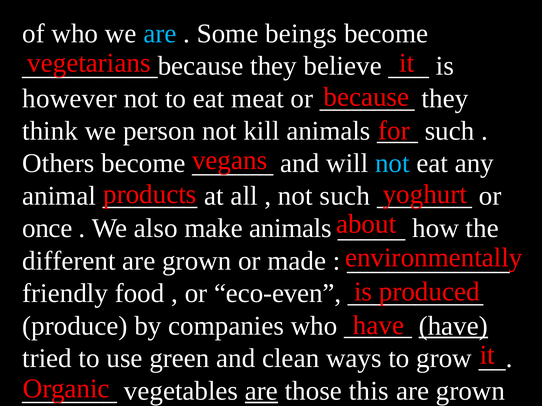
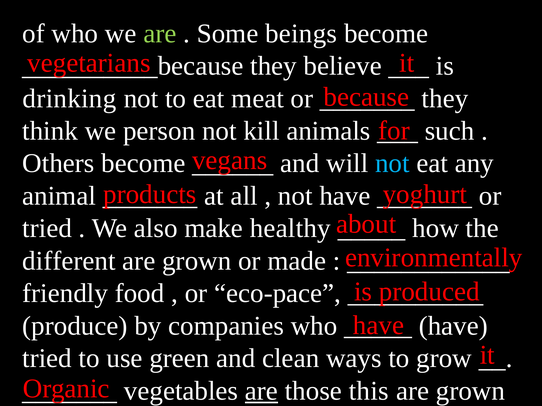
are colour: light blue -> light green (160, 33)
however: however -> drinking (69, 99)
not such: such -> have (345, 196)
once: once -> tried (47, 229)
make animals: animals -> healthy (290, 229)
eco-even: eco-even -> eco-pace (278, 294)
have underline: present -> none (453, 326)
